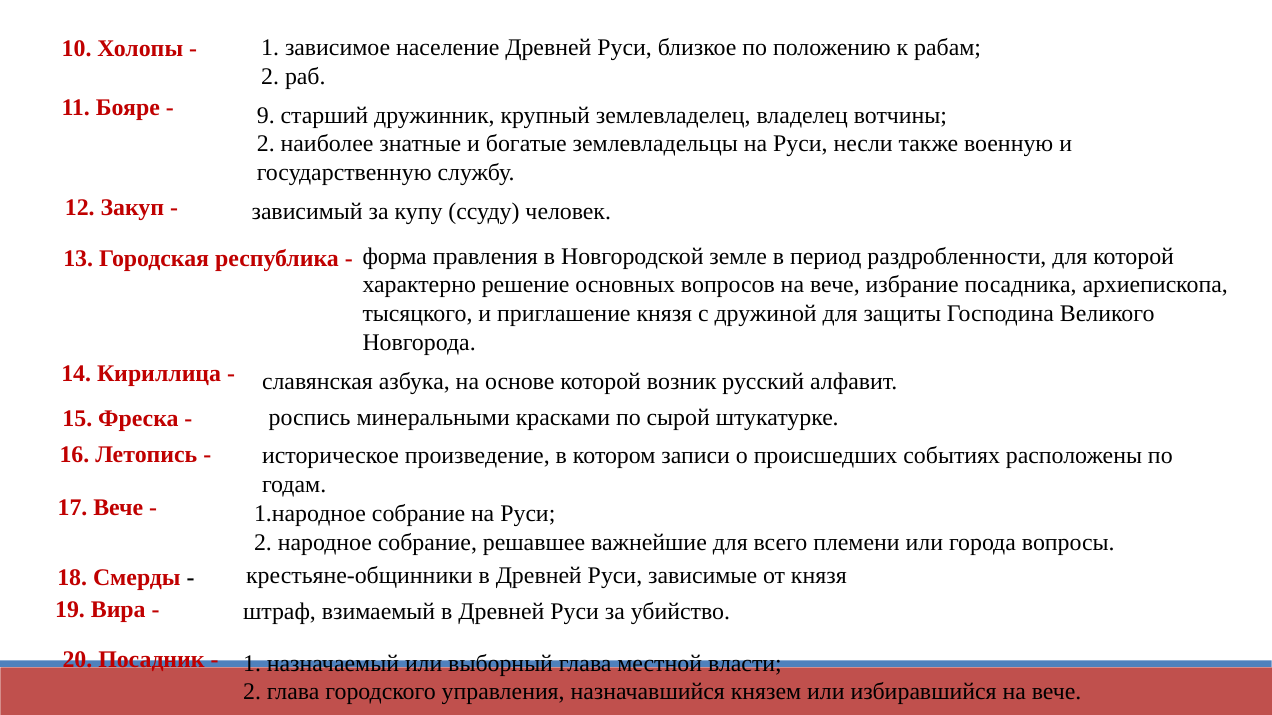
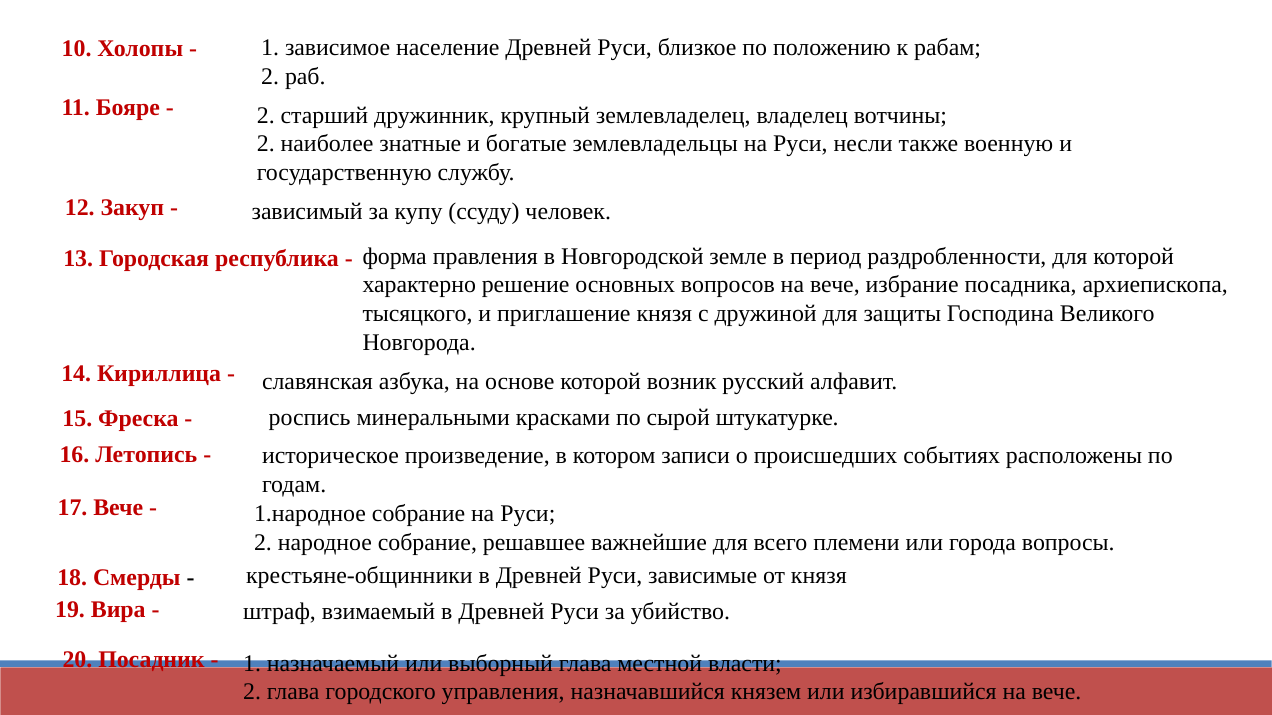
9: 9 -> 2 (266, 115)
